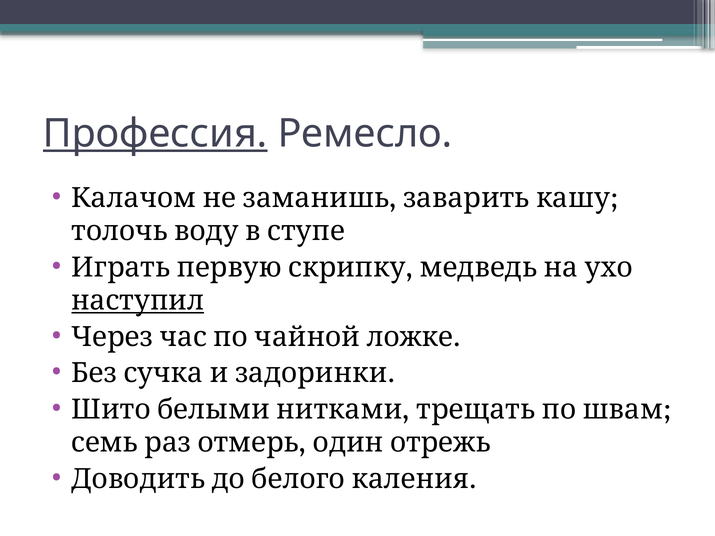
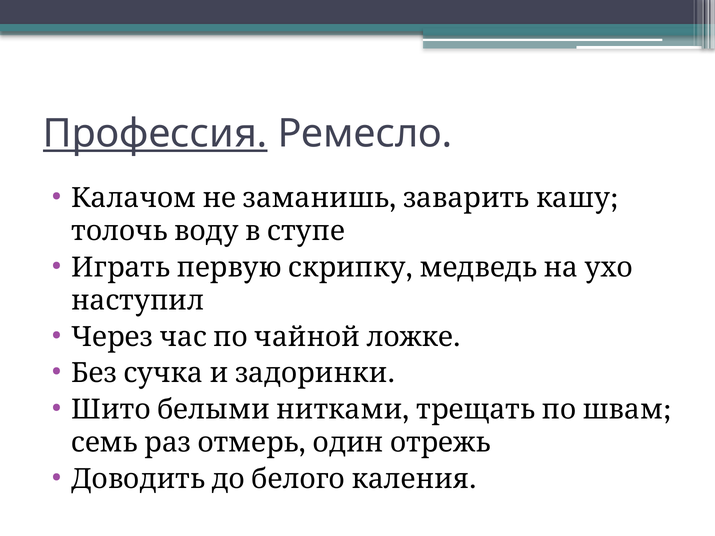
наступил underline: present -> none (138, 301)
